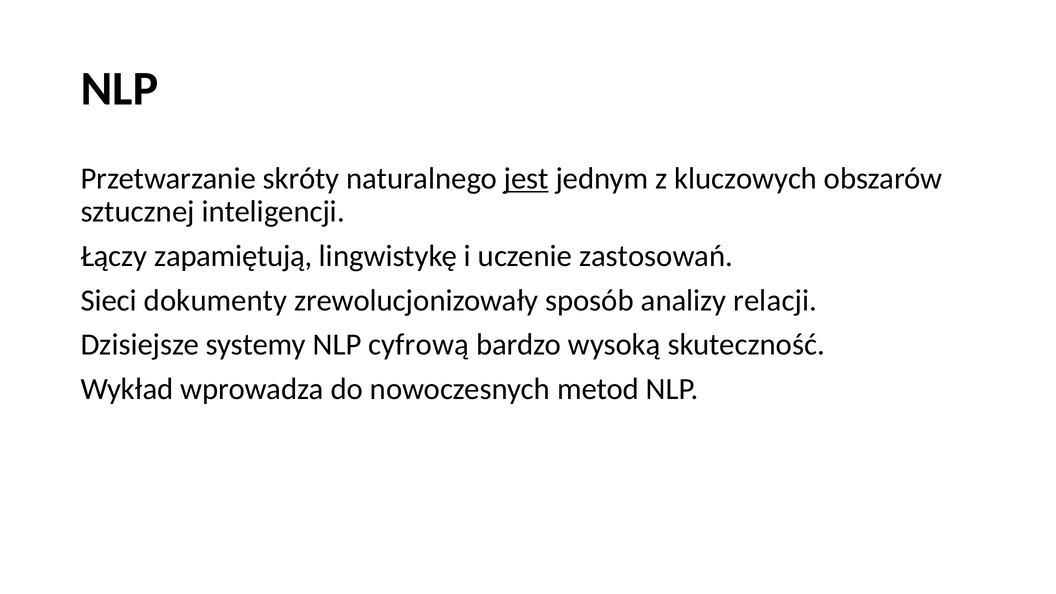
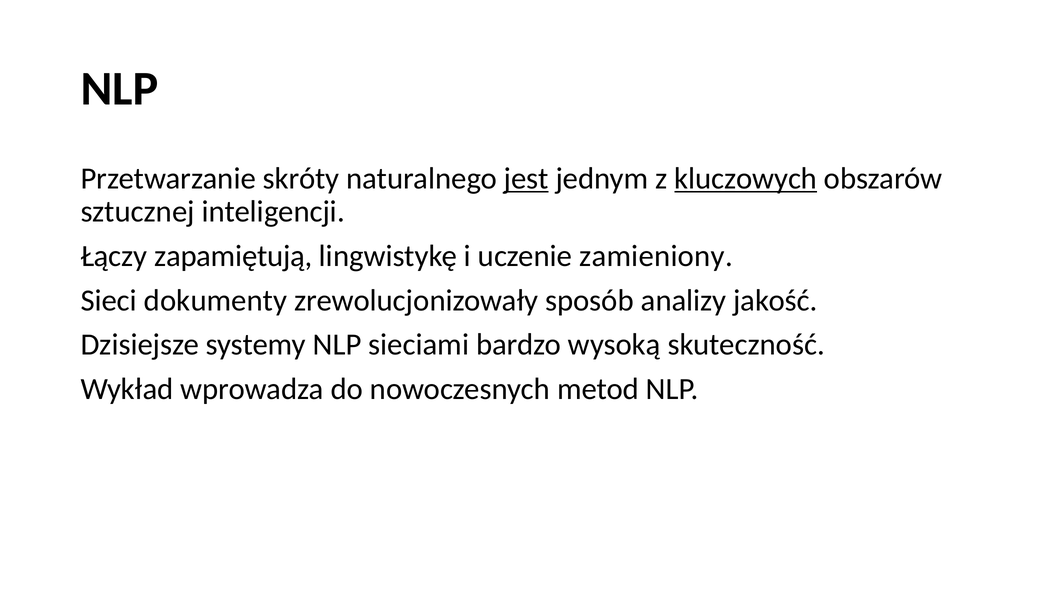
kluczowych underline: none -> present (746, 179)
zastosowań: zastosowań -> zamieniony (656, 256)
relacji: relacji -> jakość (775, 300)
cyfrową: cyfrową -> sieciami (419, 345)
